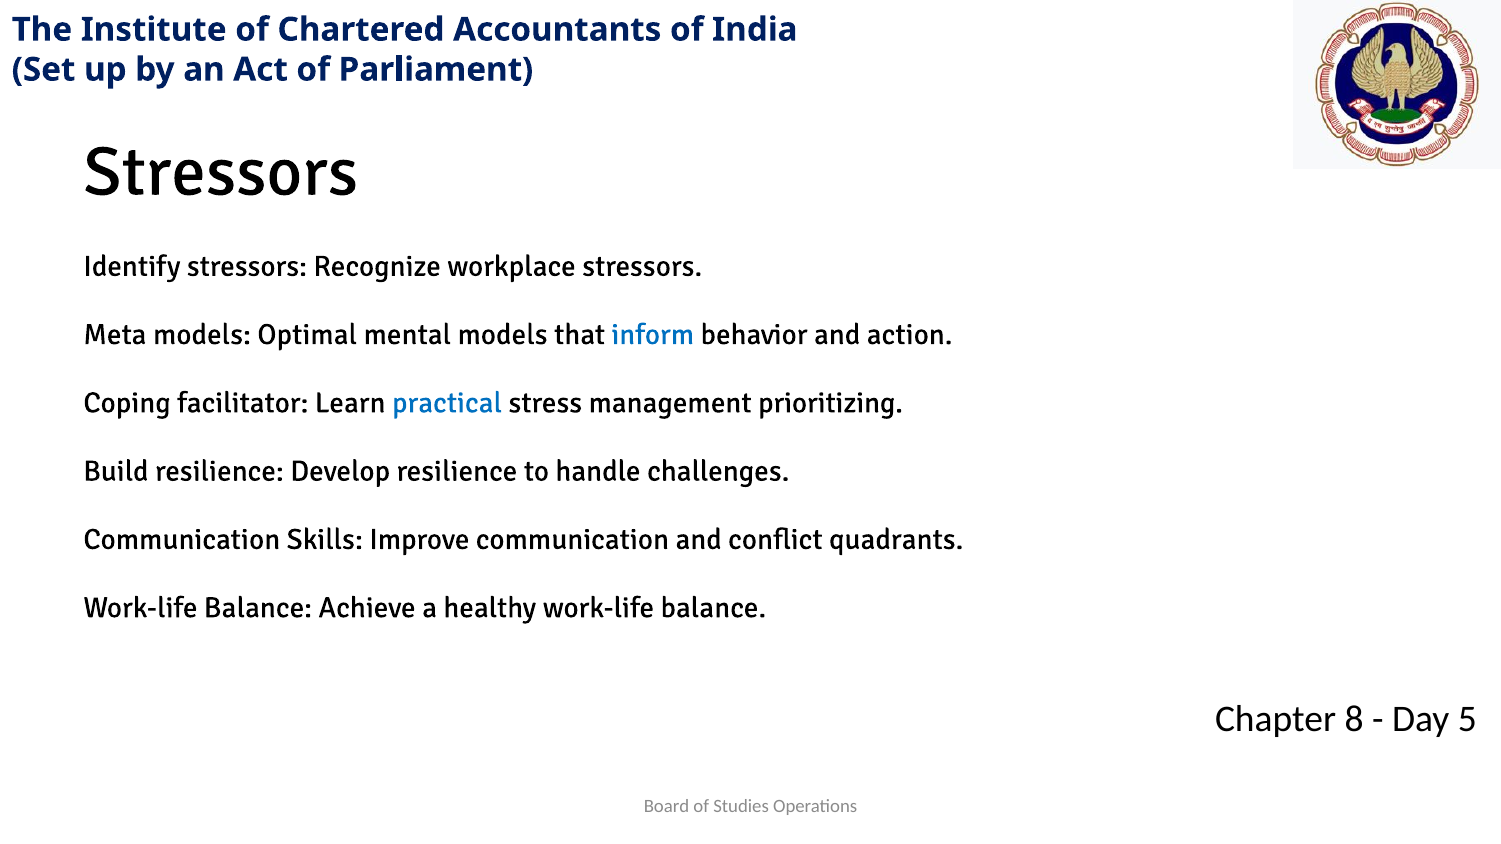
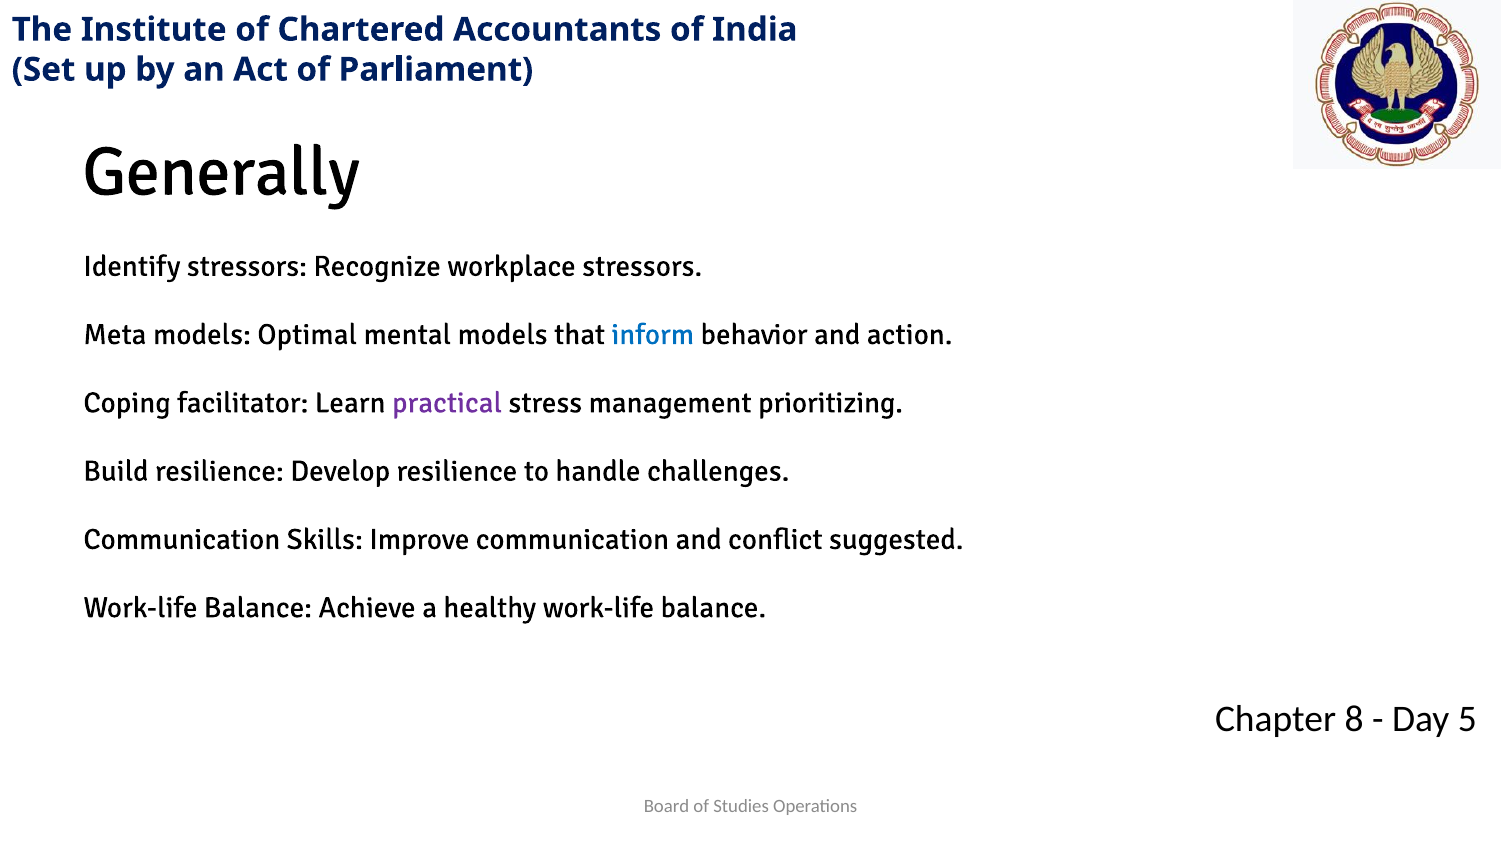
Stressors: Stressors -> Generally (221, 172)
practical colour: blue -> purple (447, 403)
quadrants: quadrants -> suggested (896, 540)
